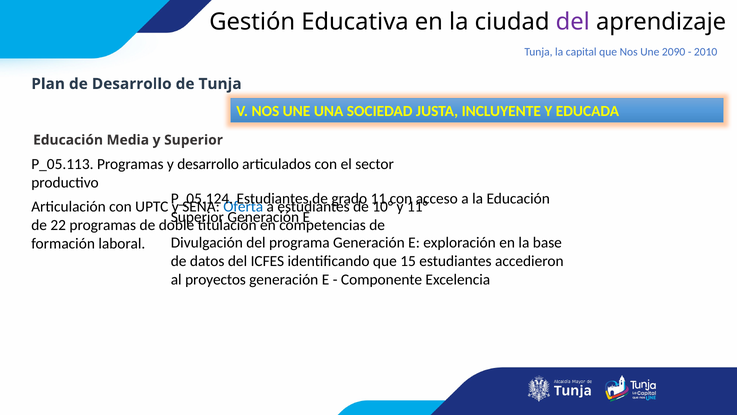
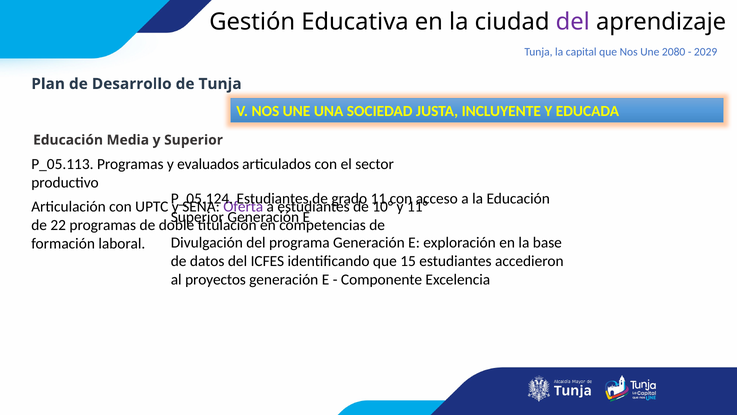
2090: 2090 -> 2080 (674, 52)
2010: 2010 -> 2029 (706, 52)
y desarrollo: desarrollo -> evaluados (208, 164)
Oferta colour: blue -> purple (243, 207)
